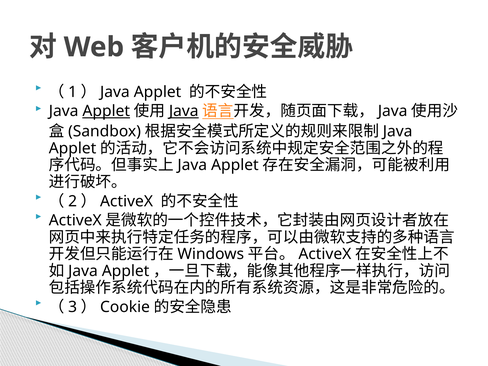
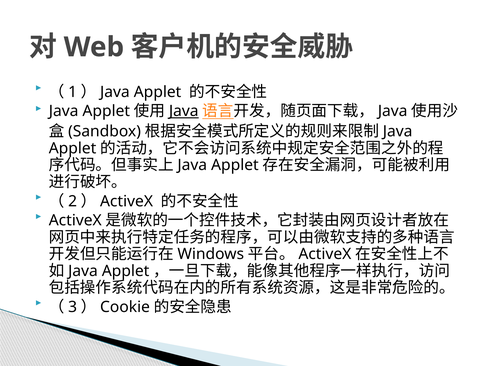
Applet underline: present -> none (106, 111)
